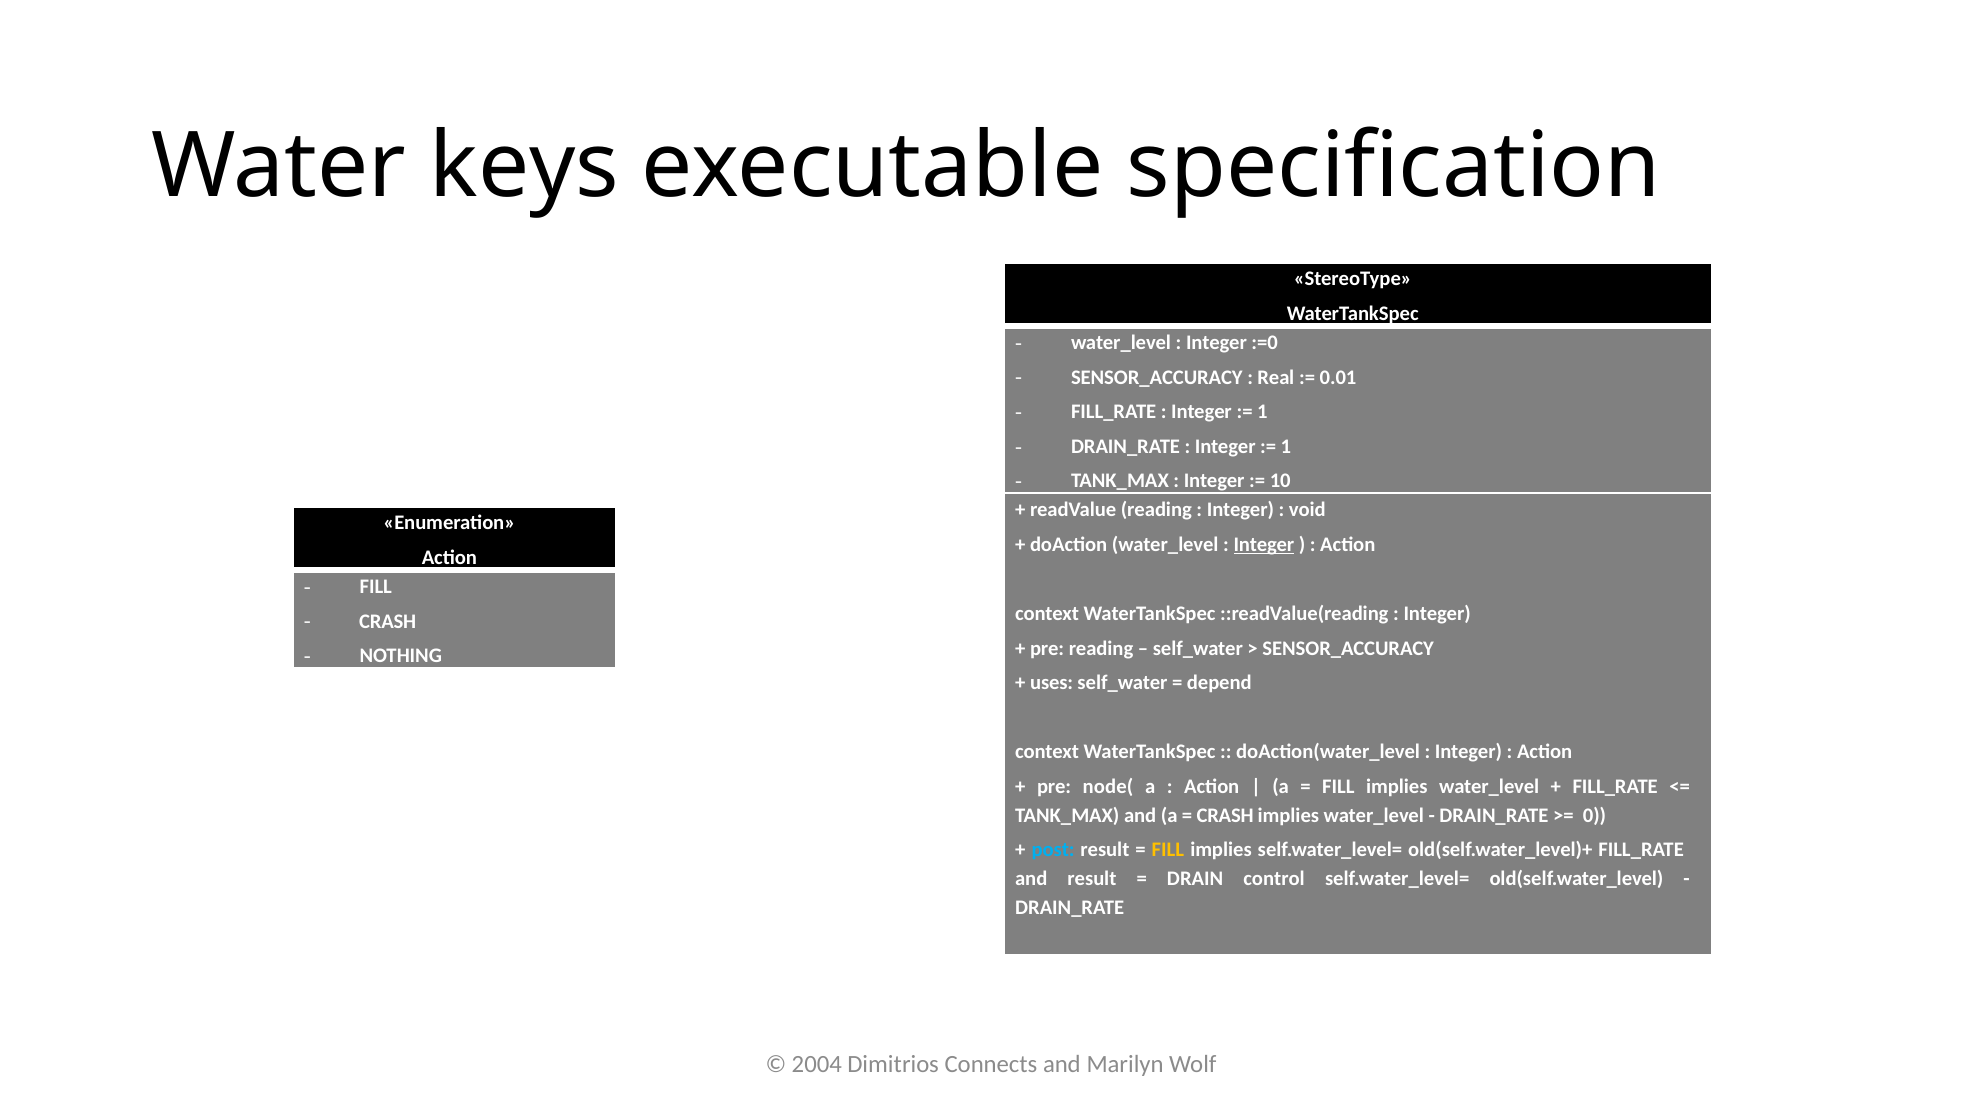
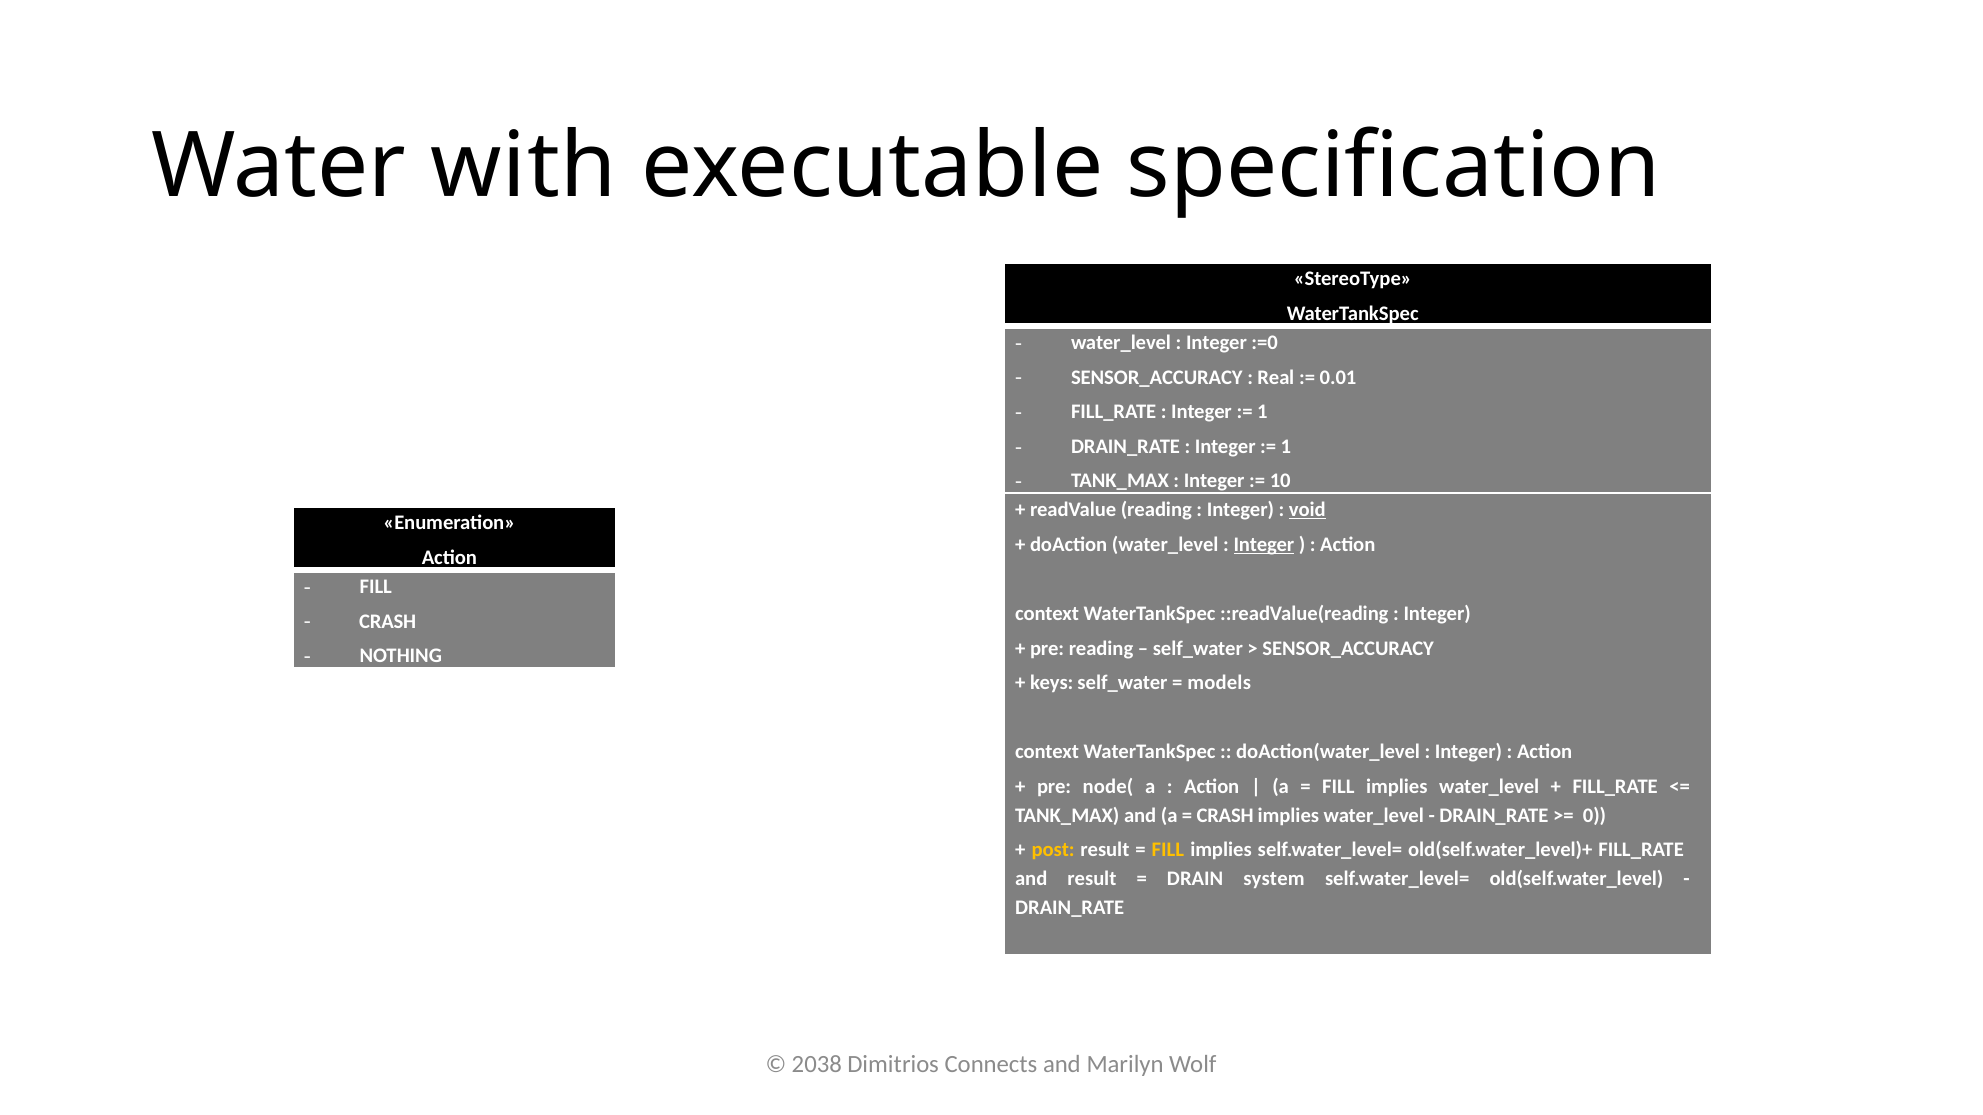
keys: keys -> with (524, 167)
void underline: none -> present (1307, 510)
uses: uses -> keys (1052, 683)
depend: depend -> models (1219, 683)
post colour: light blue -> yellow (1053, 850)
control: control -> system (1274, 879)
2004: 2004 -> 2038 (817, 1065)
